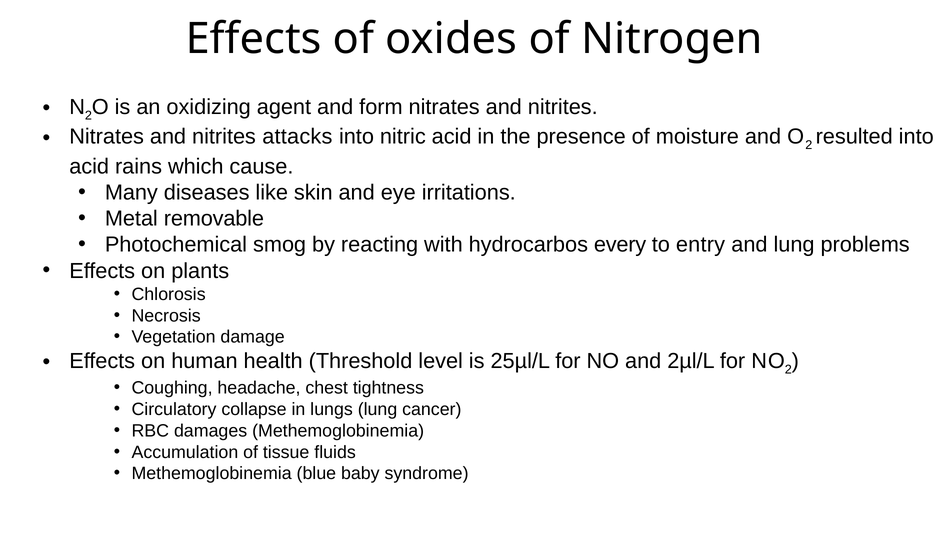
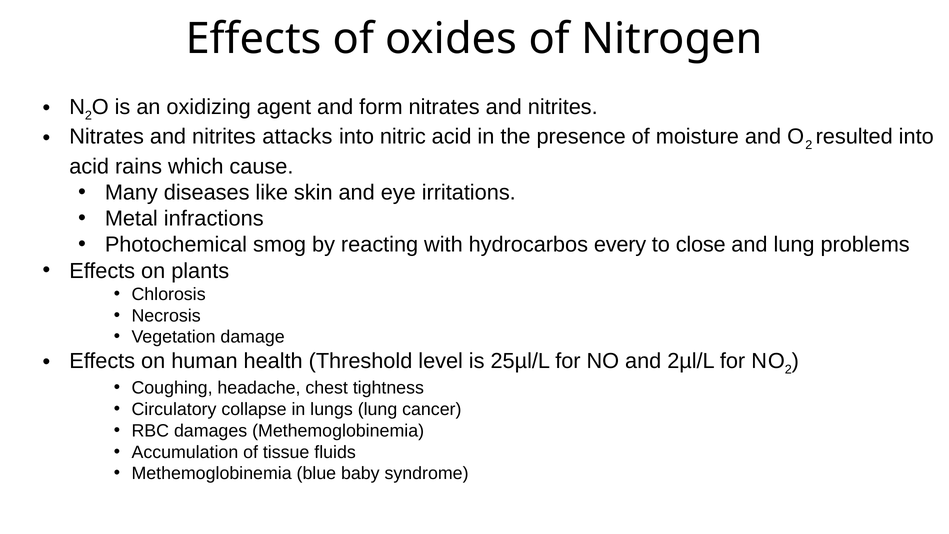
removable: removable -> infractions (214, 219)
entry: entry -> close (701, 245)
